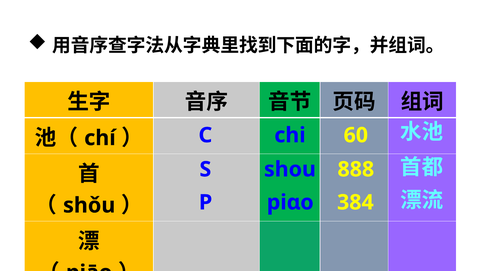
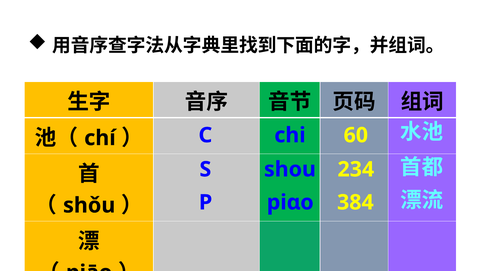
888: 888 -> 234 (356, 169)
